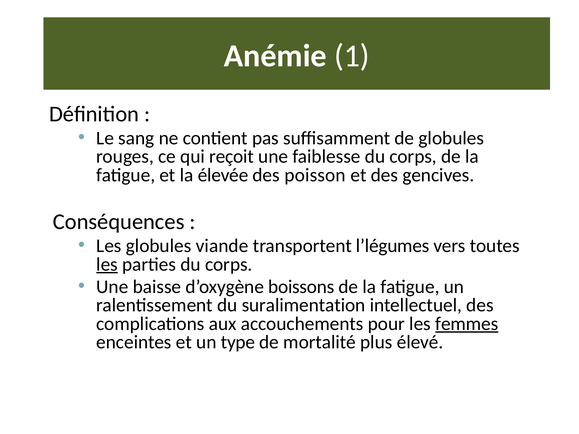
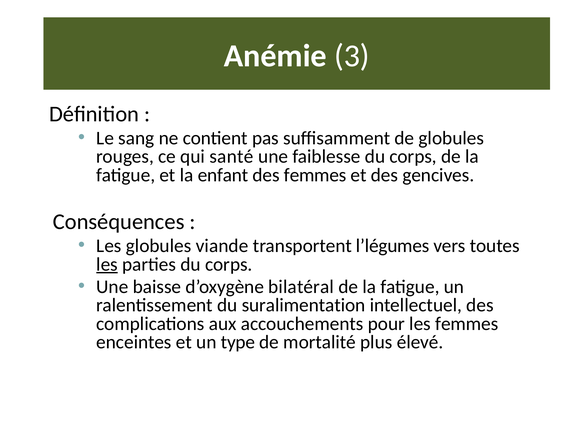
1: 1 -> 3 (352, 56)
reçoit: reçoit -> santé (231, 157)
élevée: élevée -> enfant (223, 175)
des poisson: poisson -> femmes (315, 175)
boissons: boissons -> bilatéral (301, 287)
femmes underline: present -> none (467, 324)
